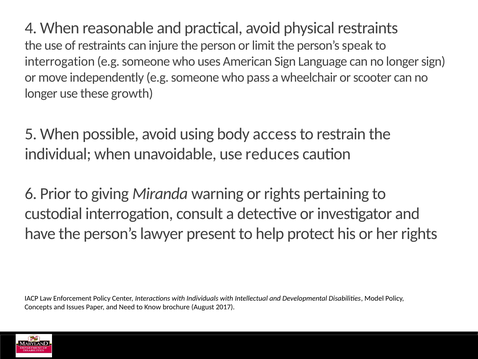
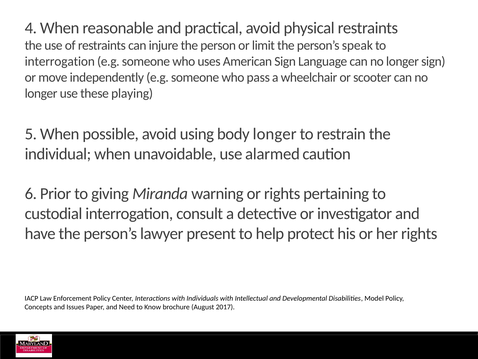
growth: growth -> playing (132, 93)
body access: access -> longer (275, 134)
reduces: reduces -> alarmed (272, 154)
